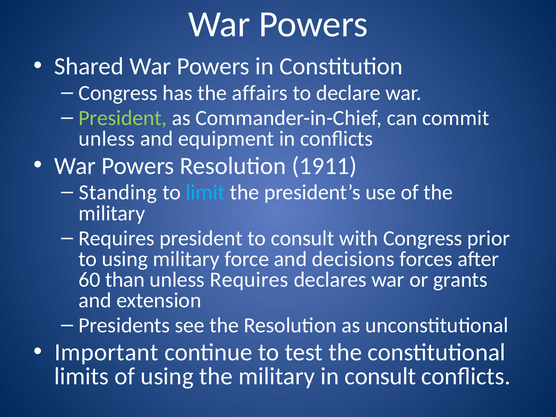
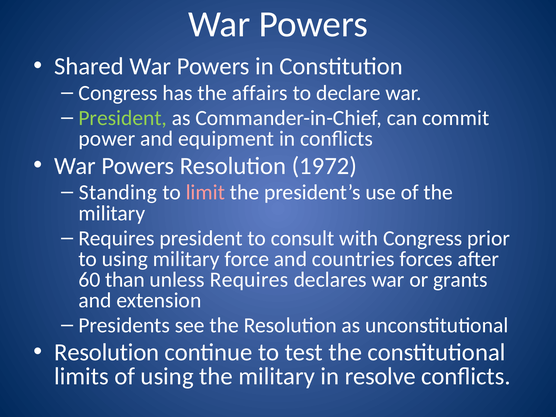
unless: unless -> power (107, 139)
1911: 1911 -> 1972 (324, 166)
limit colour: light blue -> pink (205, 193)
decisions: decisions -> countries (353, 259)
Important: Important -> Resolution (107, 353)
in consult: consult -> resolve (380, 376)
